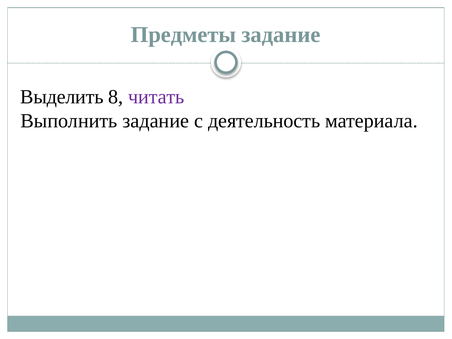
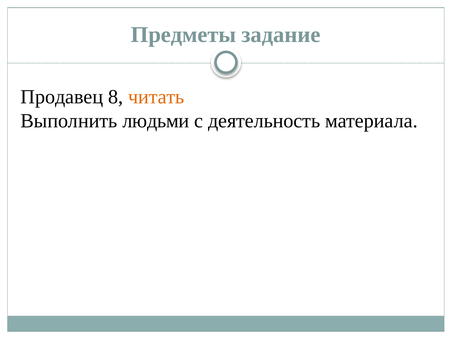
Выделить: Выделить -> Продавец (62, 97)
читать colour: purple -> orange (156, 97)
Выполнить задание: задание -> людьми (156, 121)
